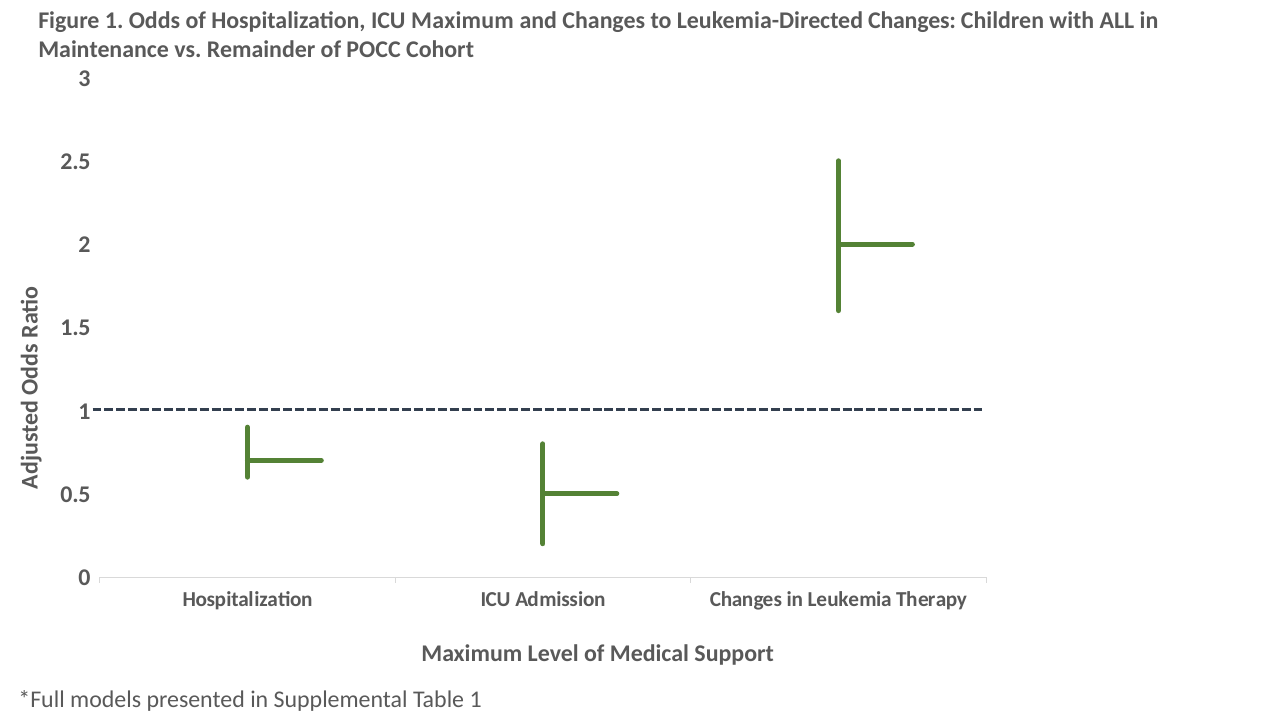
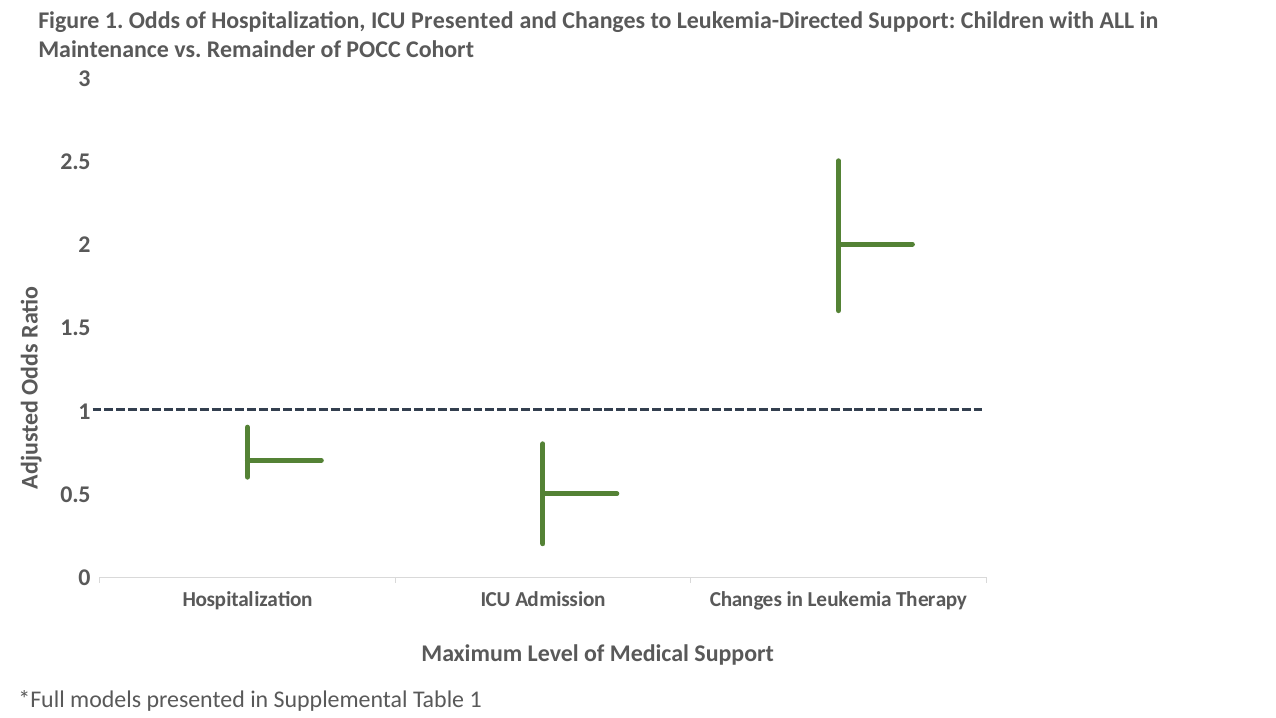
ICU Maximum: Maximum -> Presented (462, 21)
Leukemia-Directed Changes: Changes -> Support (912, 21)
